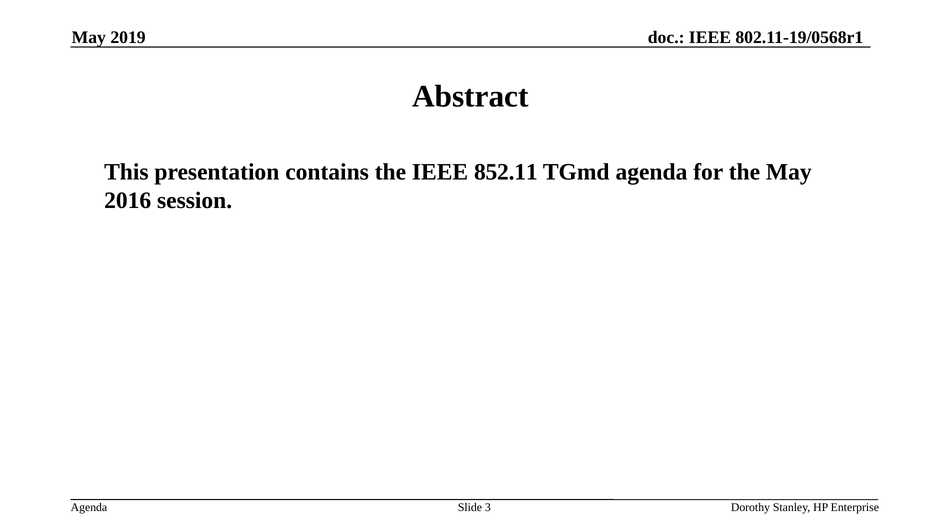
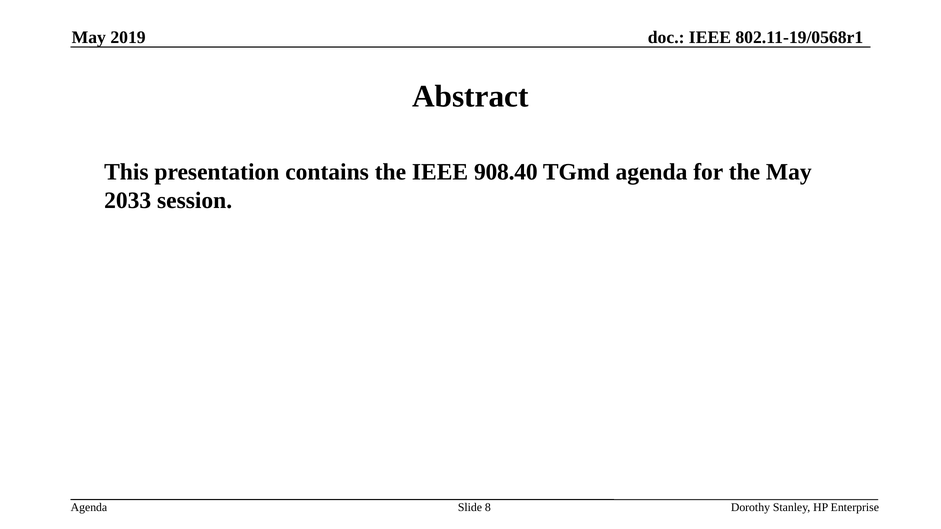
852.11: 852.11 -> 908.40 (506, 172)
2016: 2016 -> 2033 (128, 200)
3: 3 -> 8 (488, 508)
